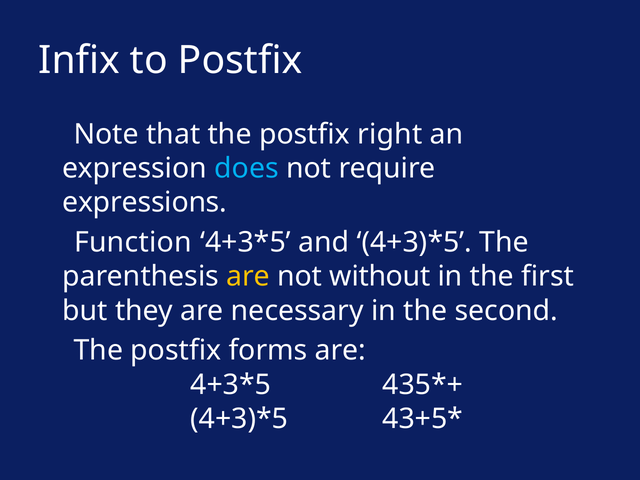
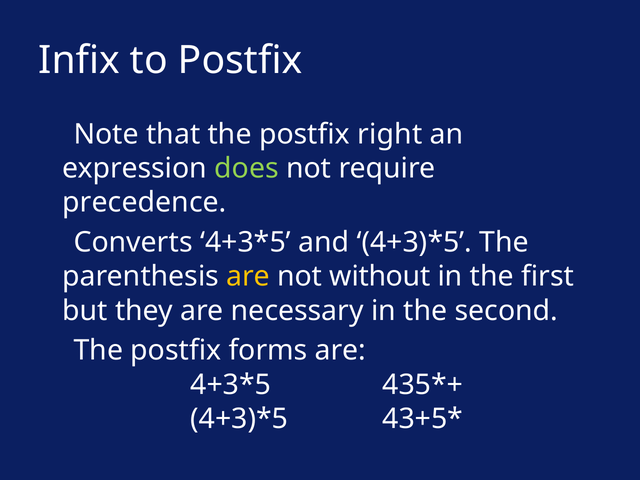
does colour: light blue -> light green (247, 168)
expressions: expressions -> precedence (144, 203)
Function: Function -> Converts (133, 242)
